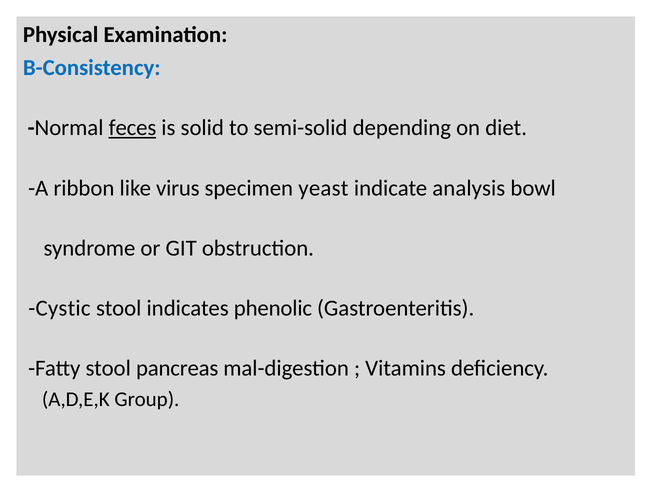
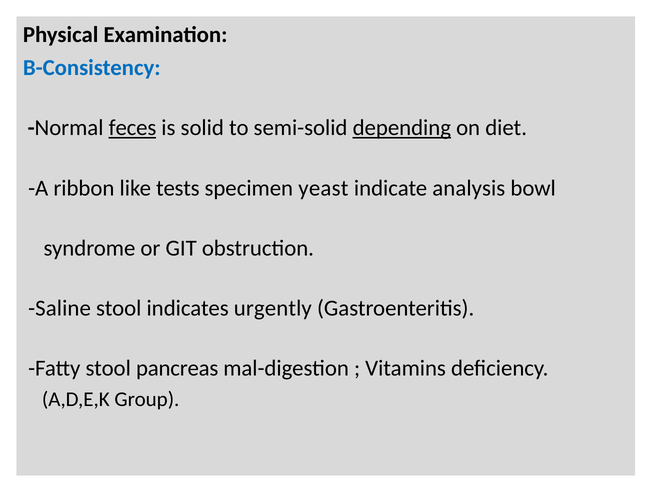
depending underline: none -> present (402, 128)
virus: virus -> tests (178, 188)
Cystic: Cystic -> Saline (60, 309)
phenolic: phenolic -> urgently (273, 309)
